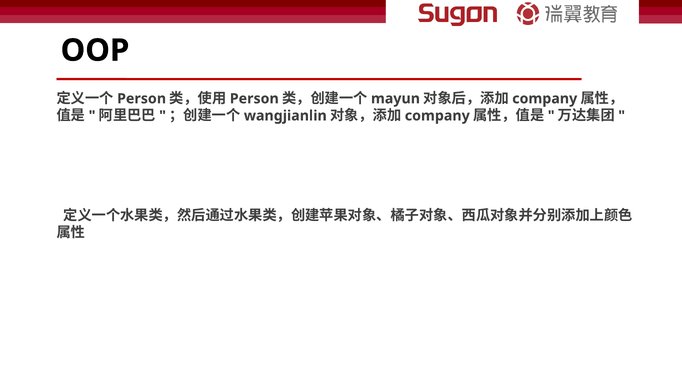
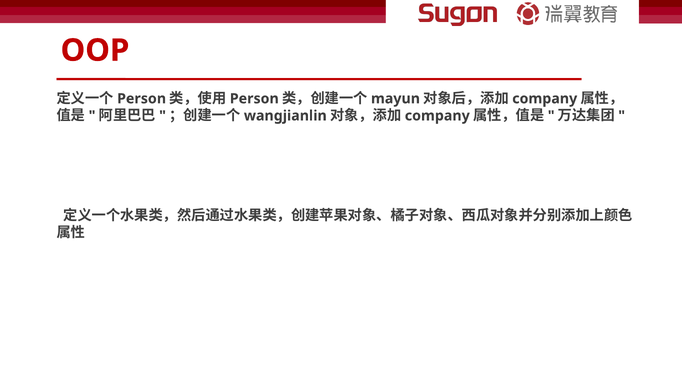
OOP colour: black -> red (95, 50)
